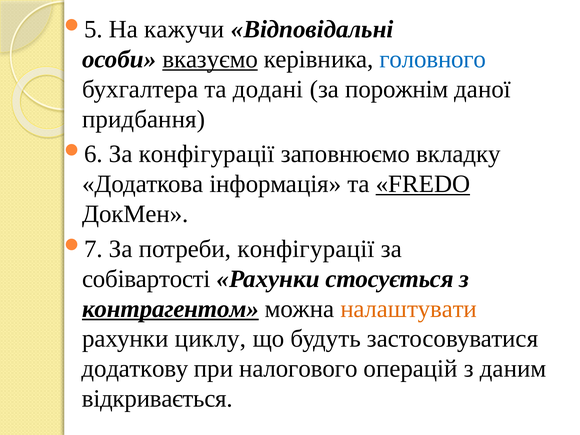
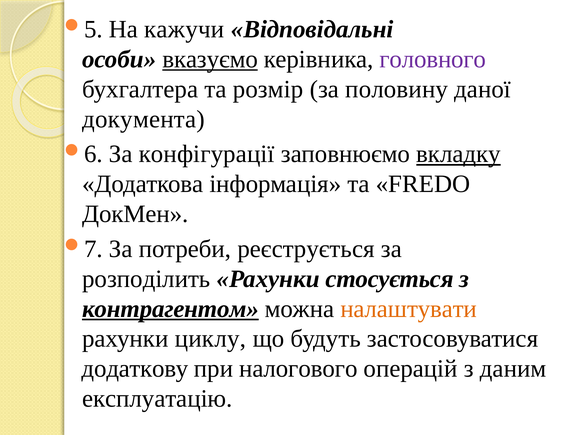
головного colour: blue -> purple (433, 59)
додані: додані -> розмір (268, 89)
порожнім: порожнім -> половину (397, 89)
придбання: придбання -> документа (143, 119)
вкладку underline: none -> present (458, 154)
FREDO underline: present -> none (423, 184)
потреби конфігурації: конфігурації -> реєструється (306, 249)
собівартості: собівартості -> розподілить (146, 279)
відкривається: відкривається -> експлуатацію (157, 399)
